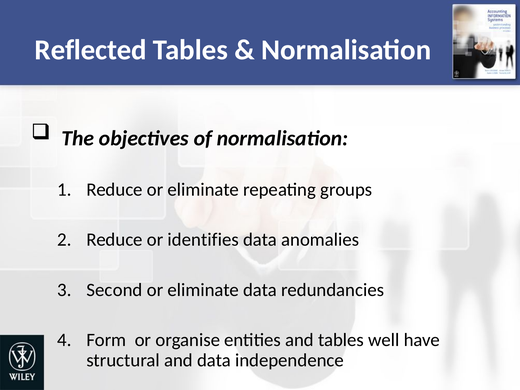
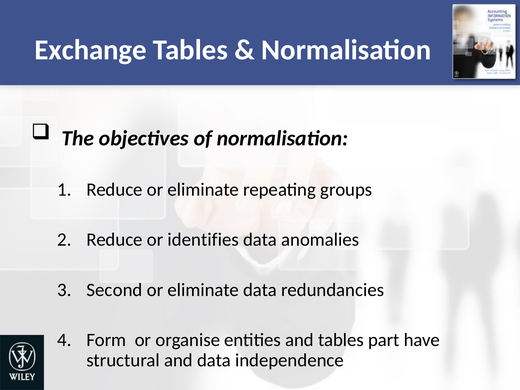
Reflected: Reflected -> Exchange (91, 50)
well: well -> part (384, 340)
